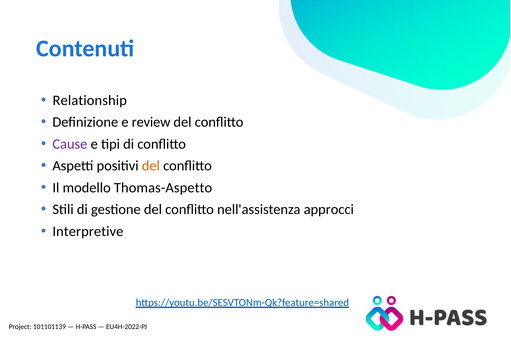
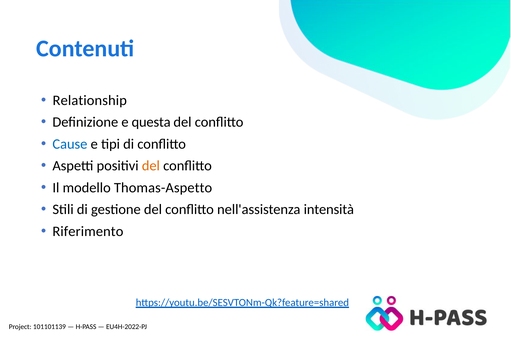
review: review -> questa (151, 122)
Cause colour: purple -> blue (70, 144)
approcci: approcci -> intensità (329, 210)
Interpretive: Interpretive -> Riferimento (88, 232)
